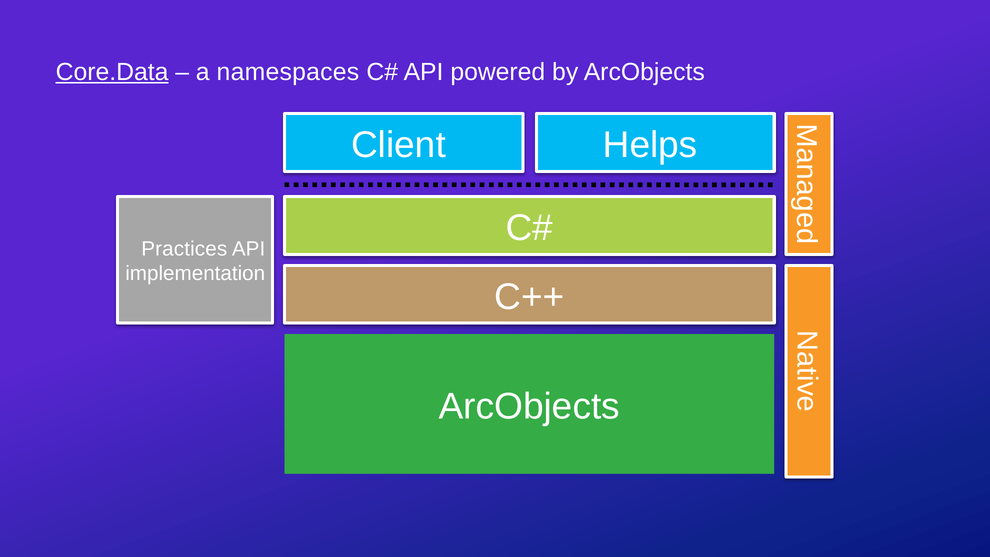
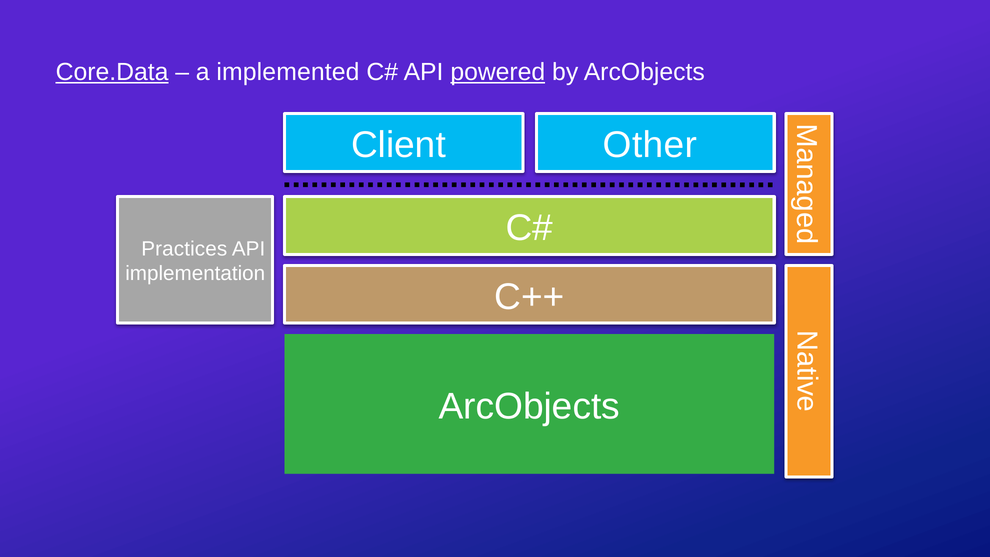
namespaces: namespaces -> implemented (288, 72)
powered underline: none -> present (498, 72)
Helps: Helps -> Other (650, 145)
